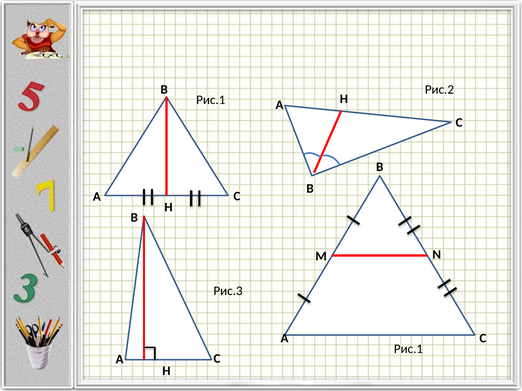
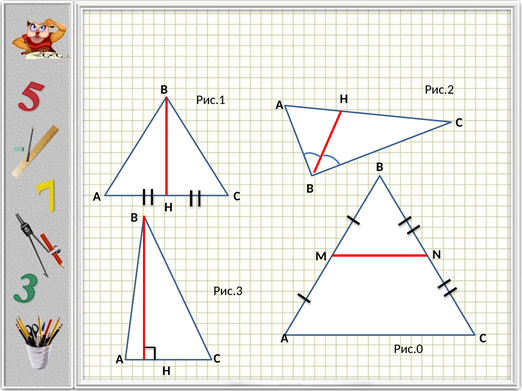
Рис.1: Рис.1 -> Рис.0 (408, 349)
